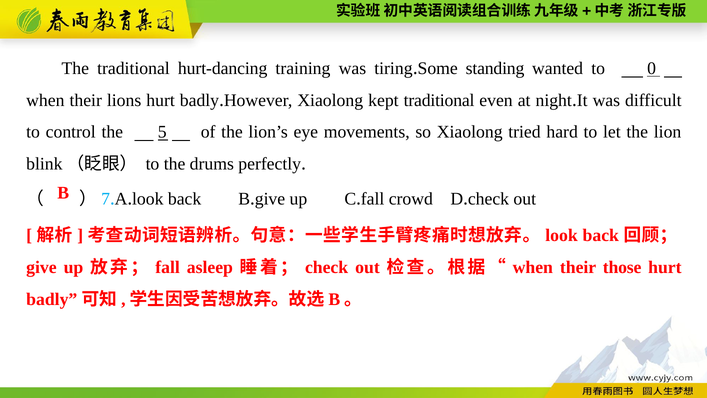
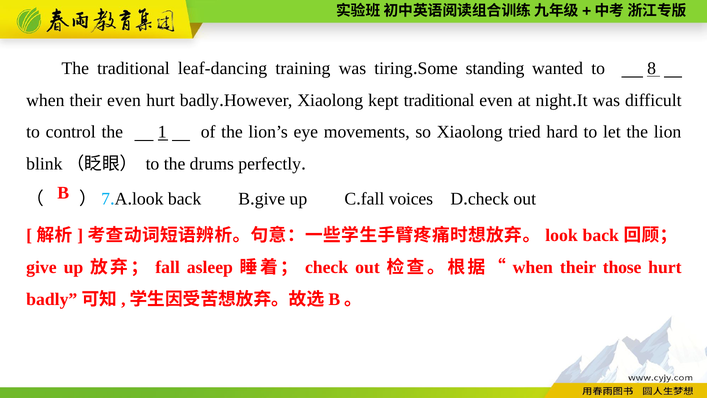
hurt-dancing: hurt-dancing -> leaf-dancing (223, 68)
0: 0 -> 8 (652, 68)
their lions: lions -> even (124, 100)
5: 5 -> 1 (162, 132)
crowd: crowd -> voices (411, 199)
